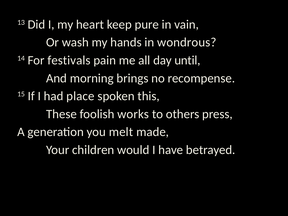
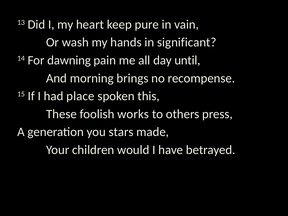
wondrous: wondrous -> significant (187, 42)
festivals: festivals -> dawning (69, 60)
melt: melt -> stars (121, 132)
